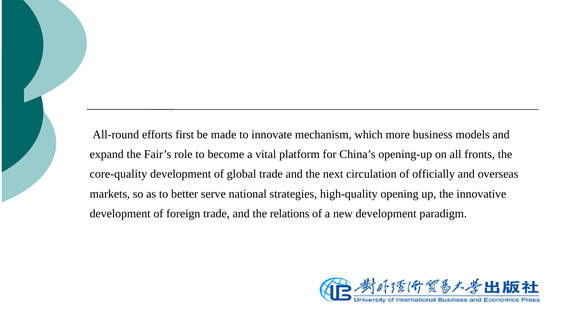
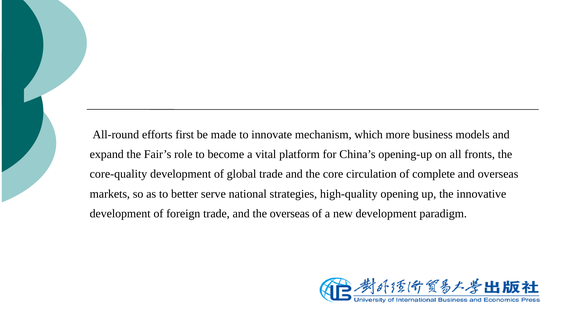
next: next -> core (333, 174)
officially: officially -> complete (434, 174)
the relations: relations -> overseas (290, 214)
